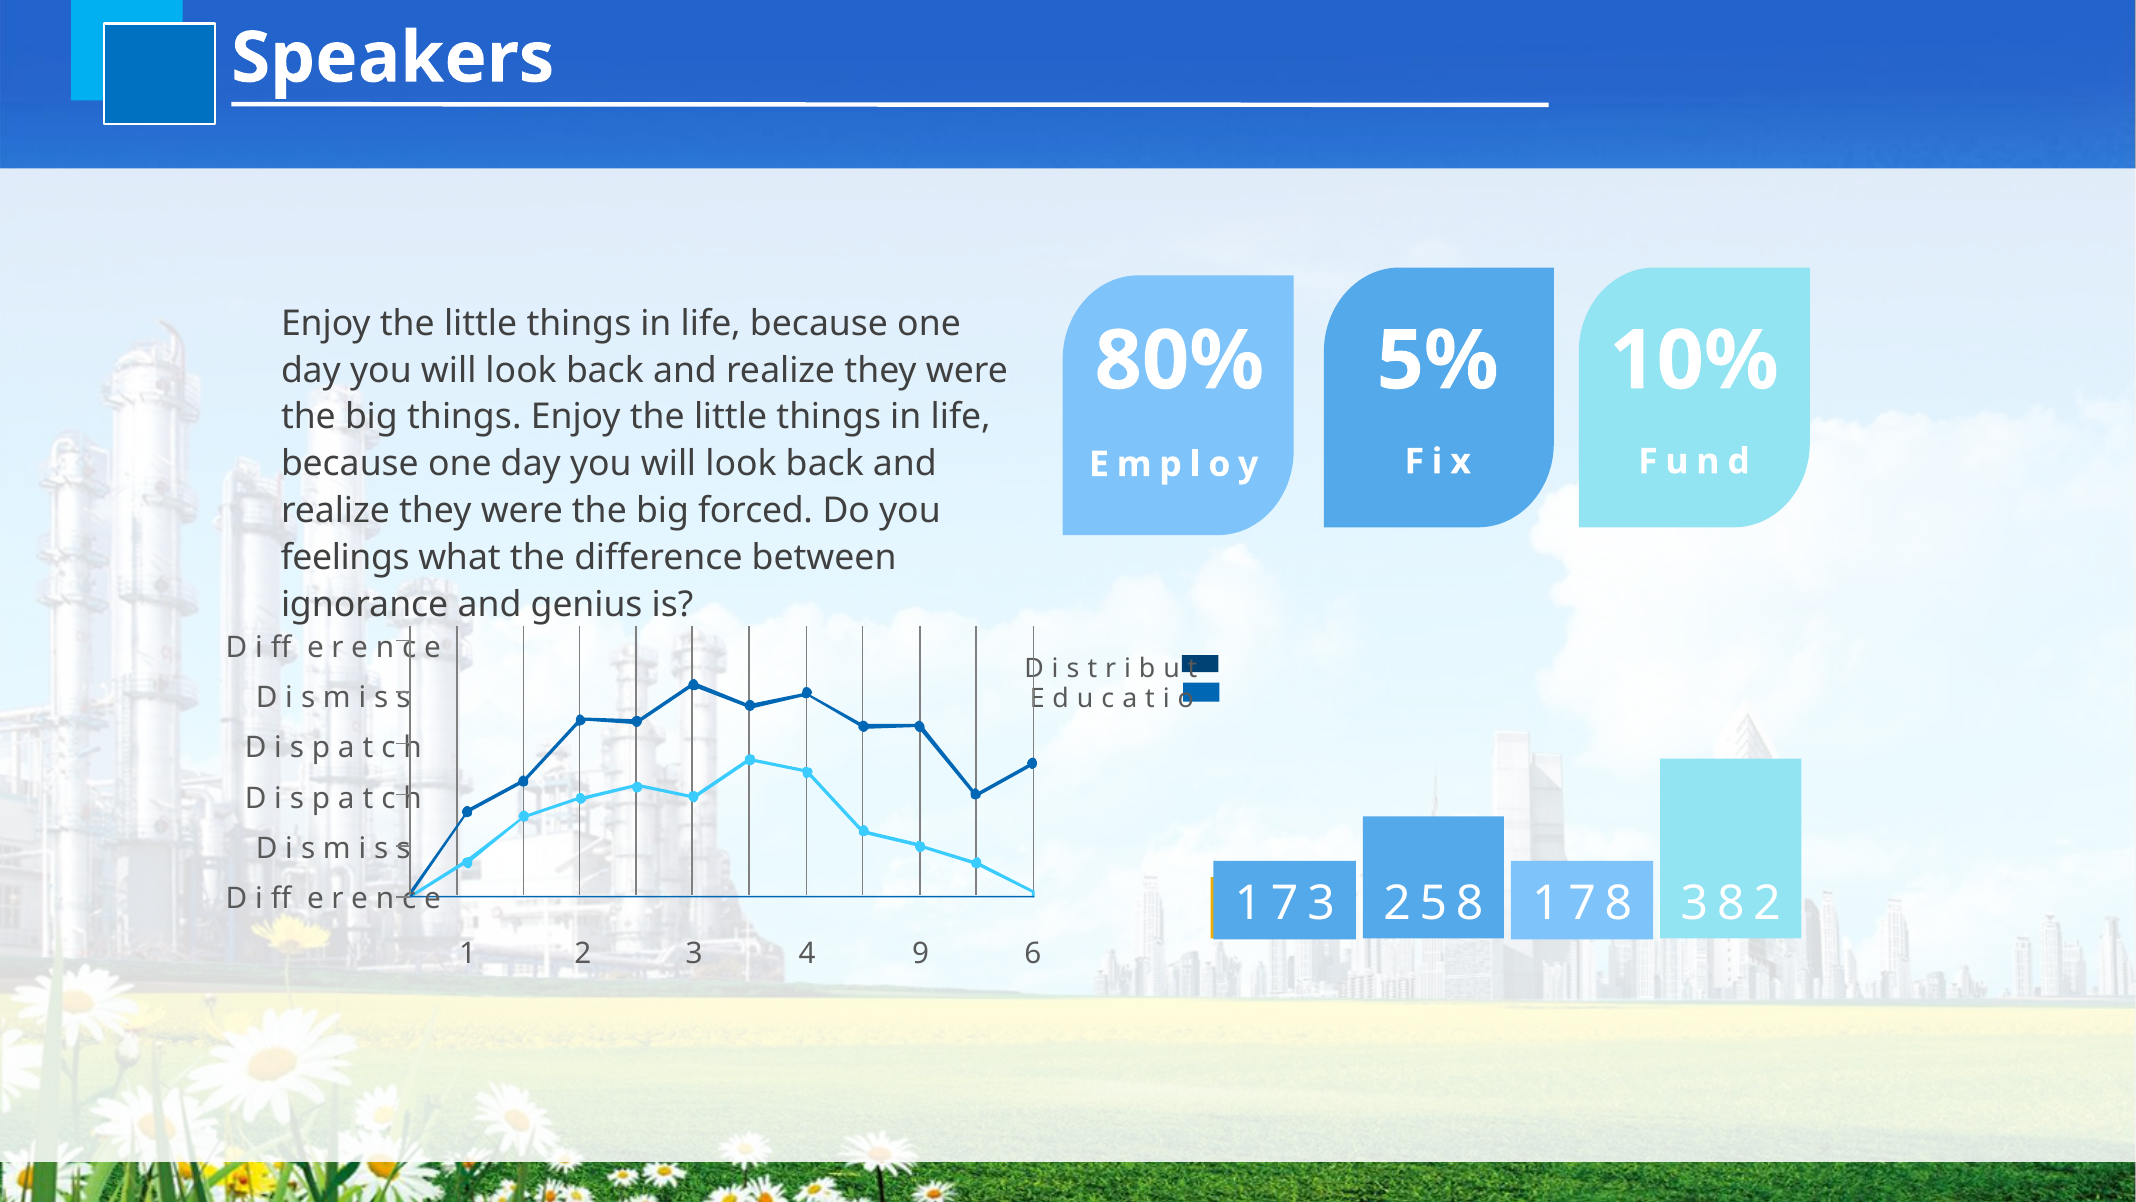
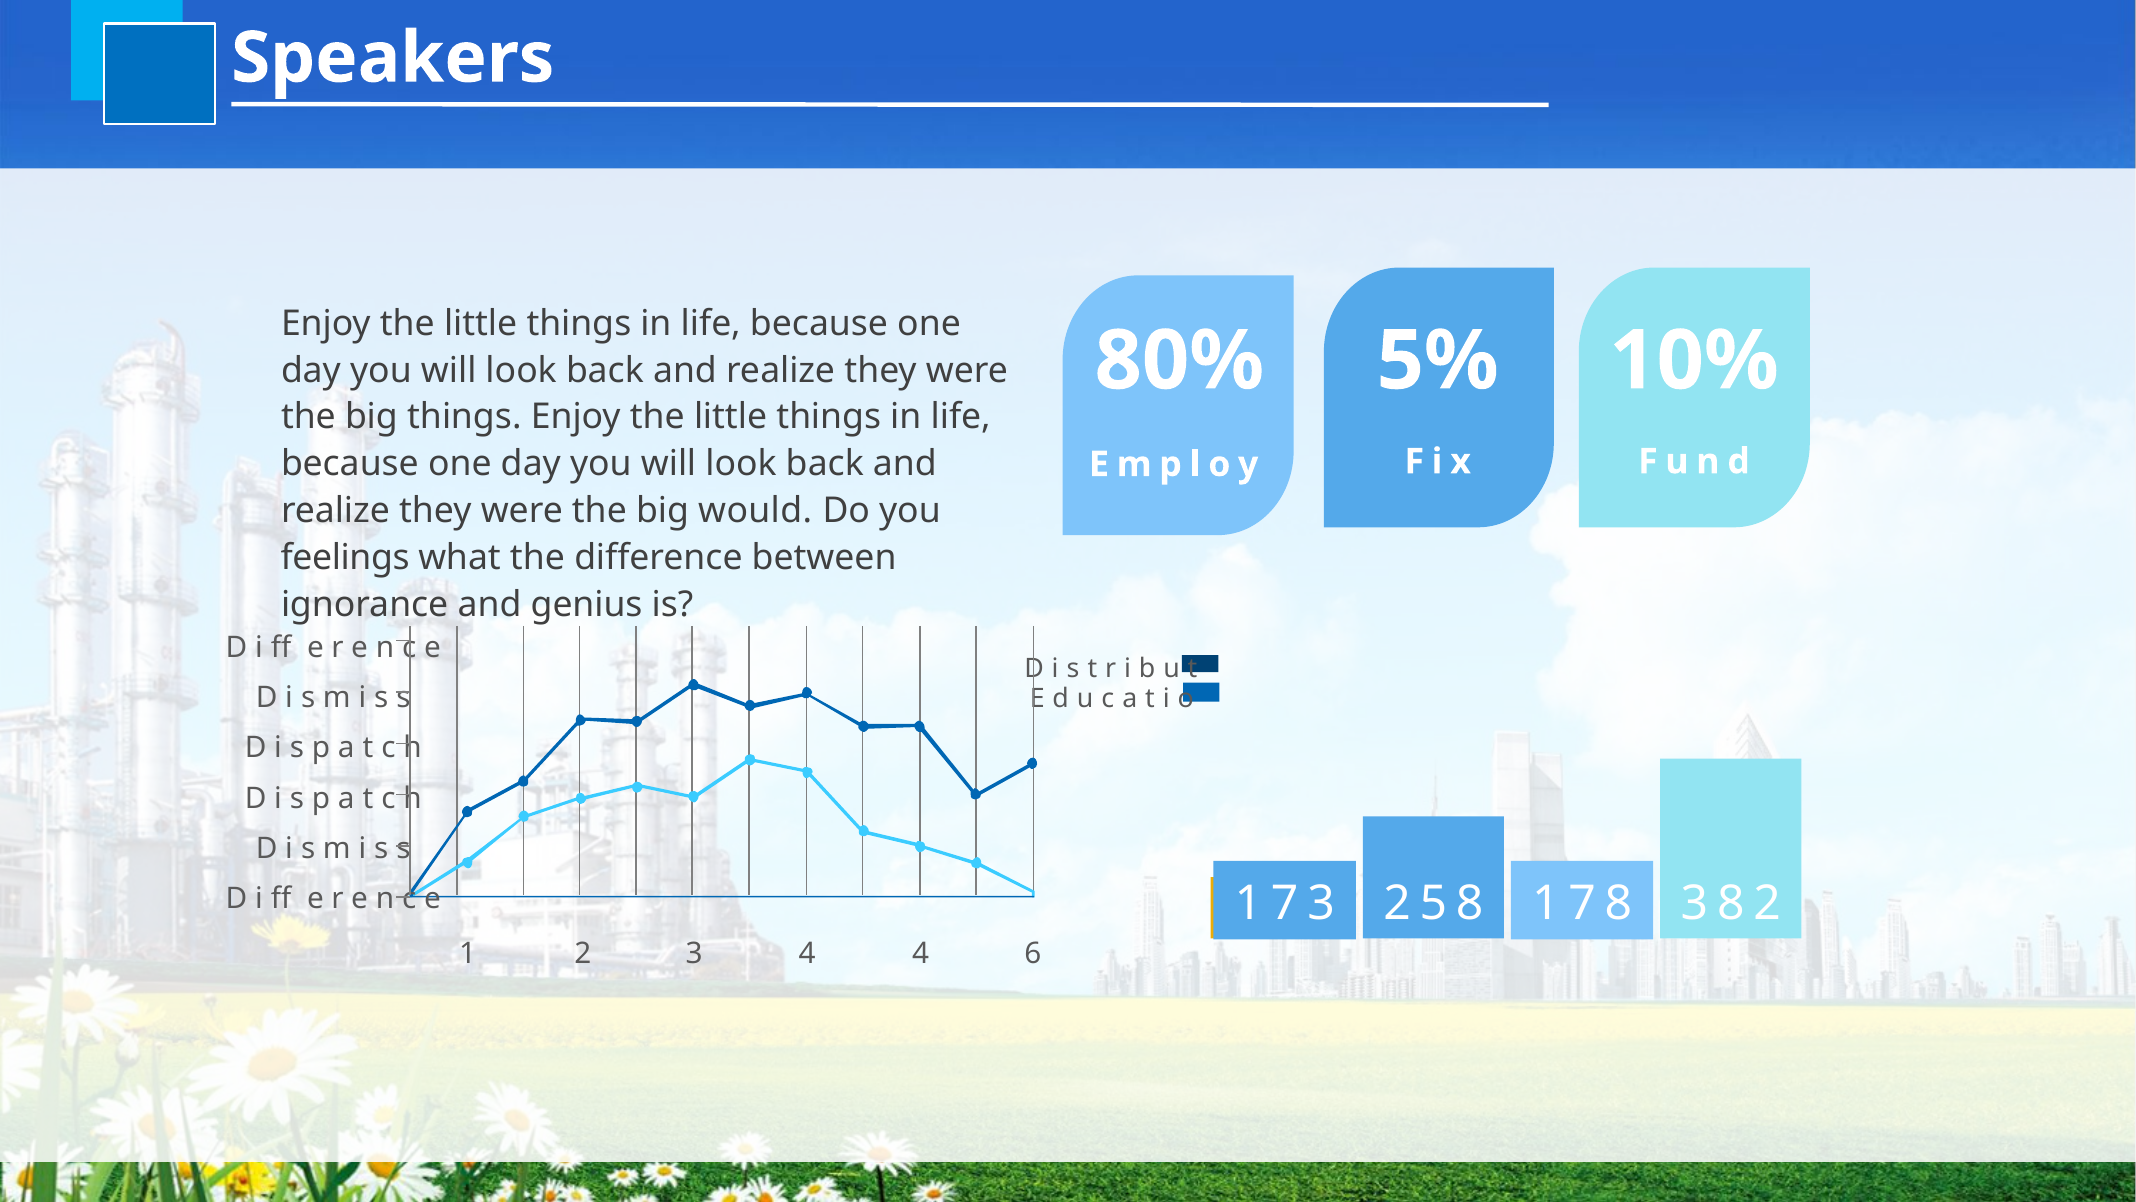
forced: forced -> would (755, 511)
4 9: 9 -> 4 (921, 954)
